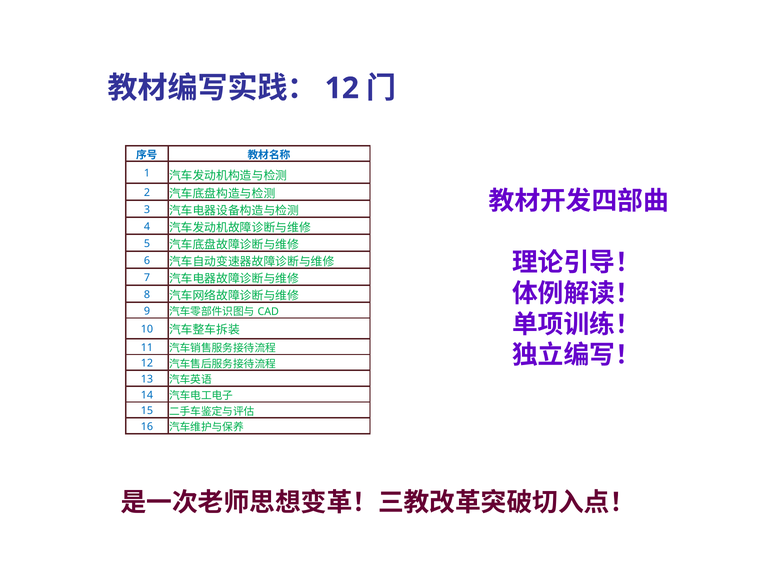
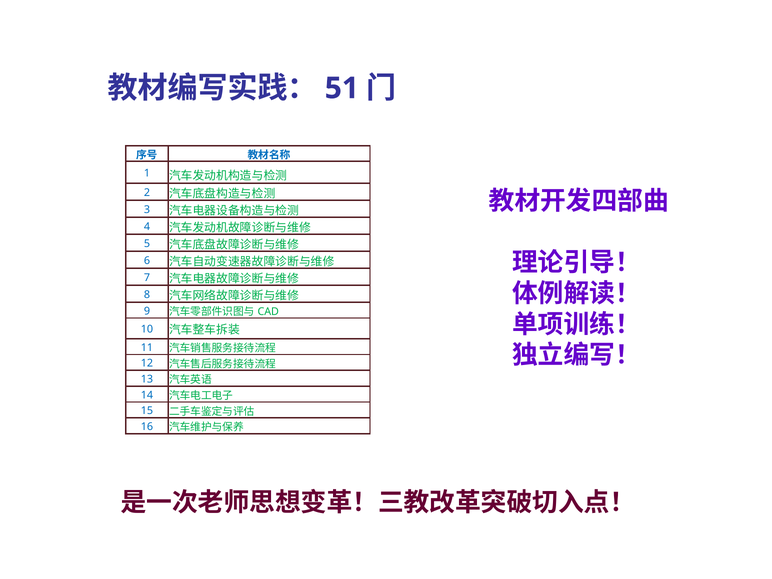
12: 12 -> 51 (342, 88)
